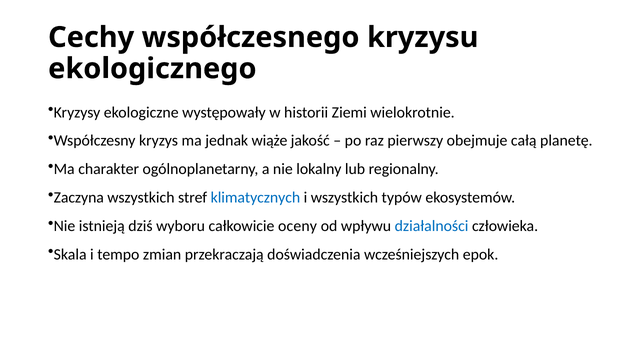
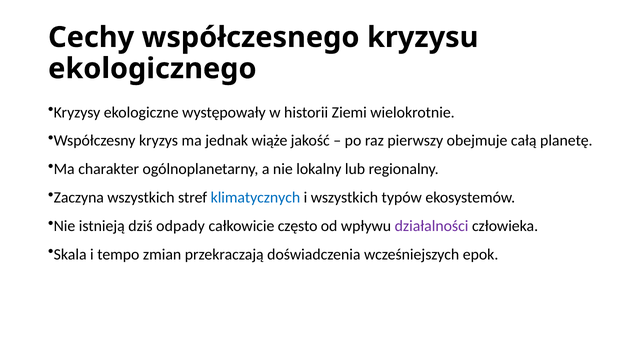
wyboru: wyboru -> odpady (181, 226)
oceny: oceny -> często (298, 226)
działalności colour: blue -> purple (432, 226)
